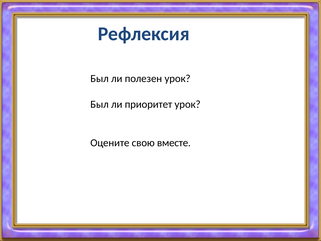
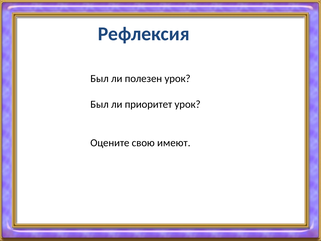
вместе: вместе -> имеют (174, 143)
